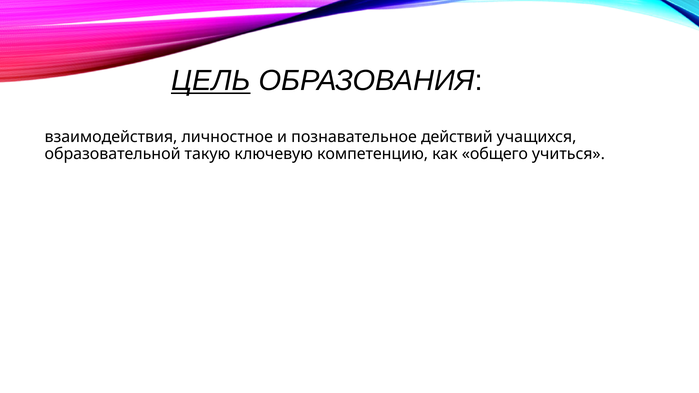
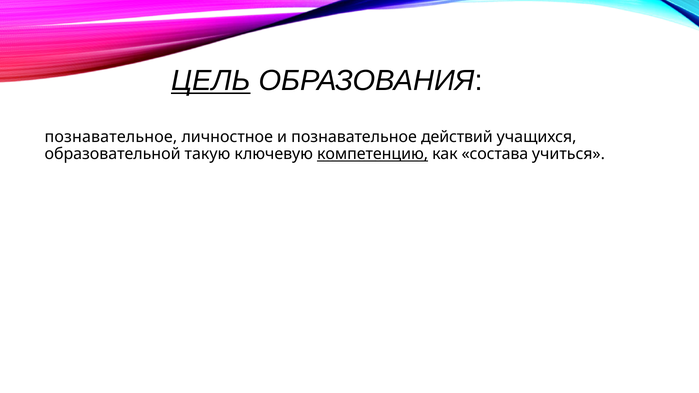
взаимодействия: взаимодействия -> познавательное (111, 137)
компетенцию underline: none -> present (373, 154)
общего: общего -> состава (495, 154)
